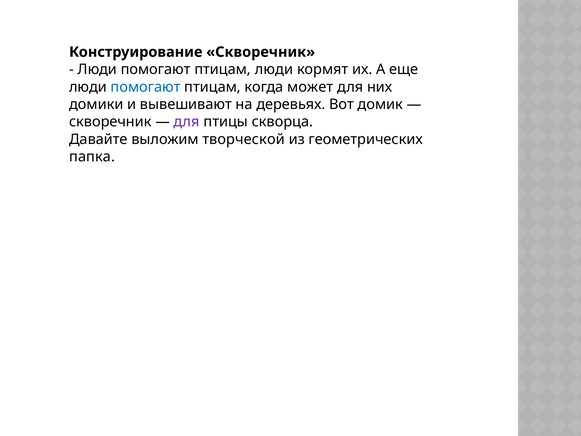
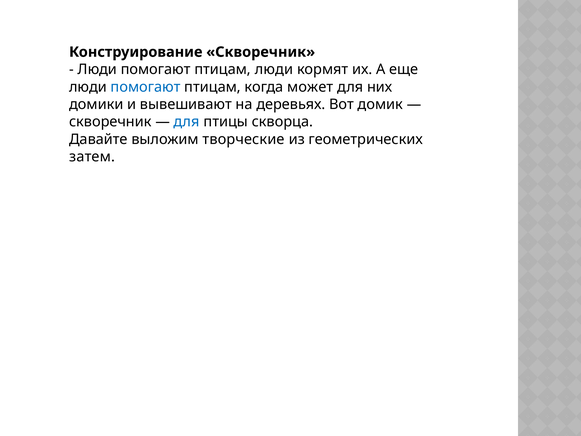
для colour: purple -> blue (187, 122)
творческой: творческой -> творческие (244, 139)
папка: папка -> затем (92, 157)
